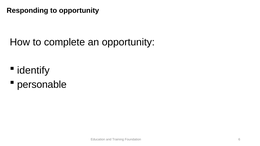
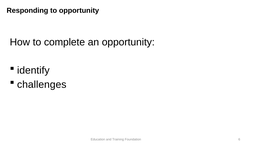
personable: personable -> challenges (42, 85)
